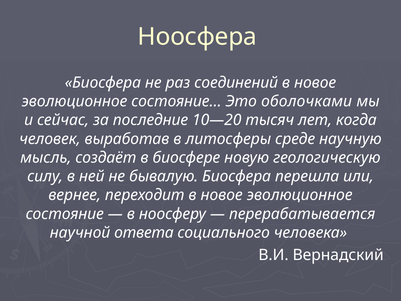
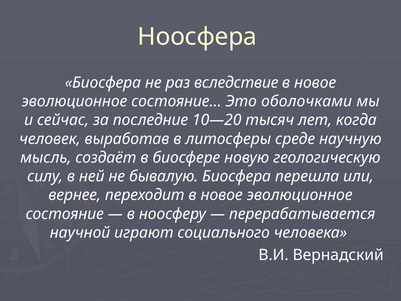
соединений: соединений -> вследствие (236, 83)
ответа: ответа -> играют (144, 232)
